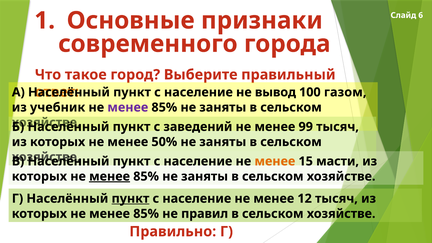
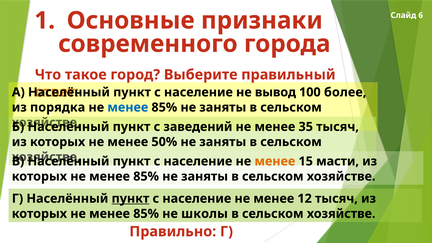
газом: газом -> более (345, 92)
учебник: учебник -> порядка (58, 107)
менее colour: purple -> blue (128, 107)
99: 99 -> 35 (306, 127)
менее underline: present -> none (110, 176)
правил: правил -> школы (205, 214)
